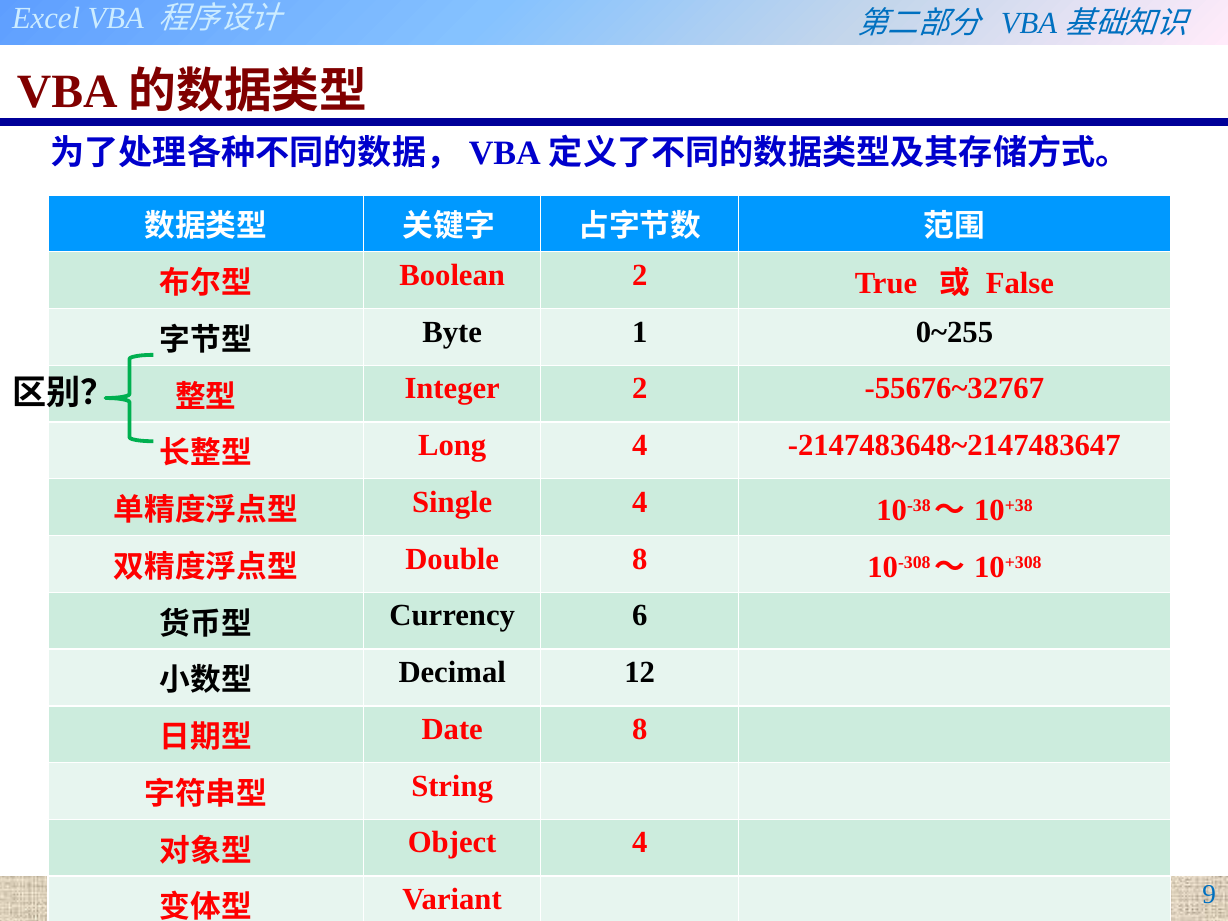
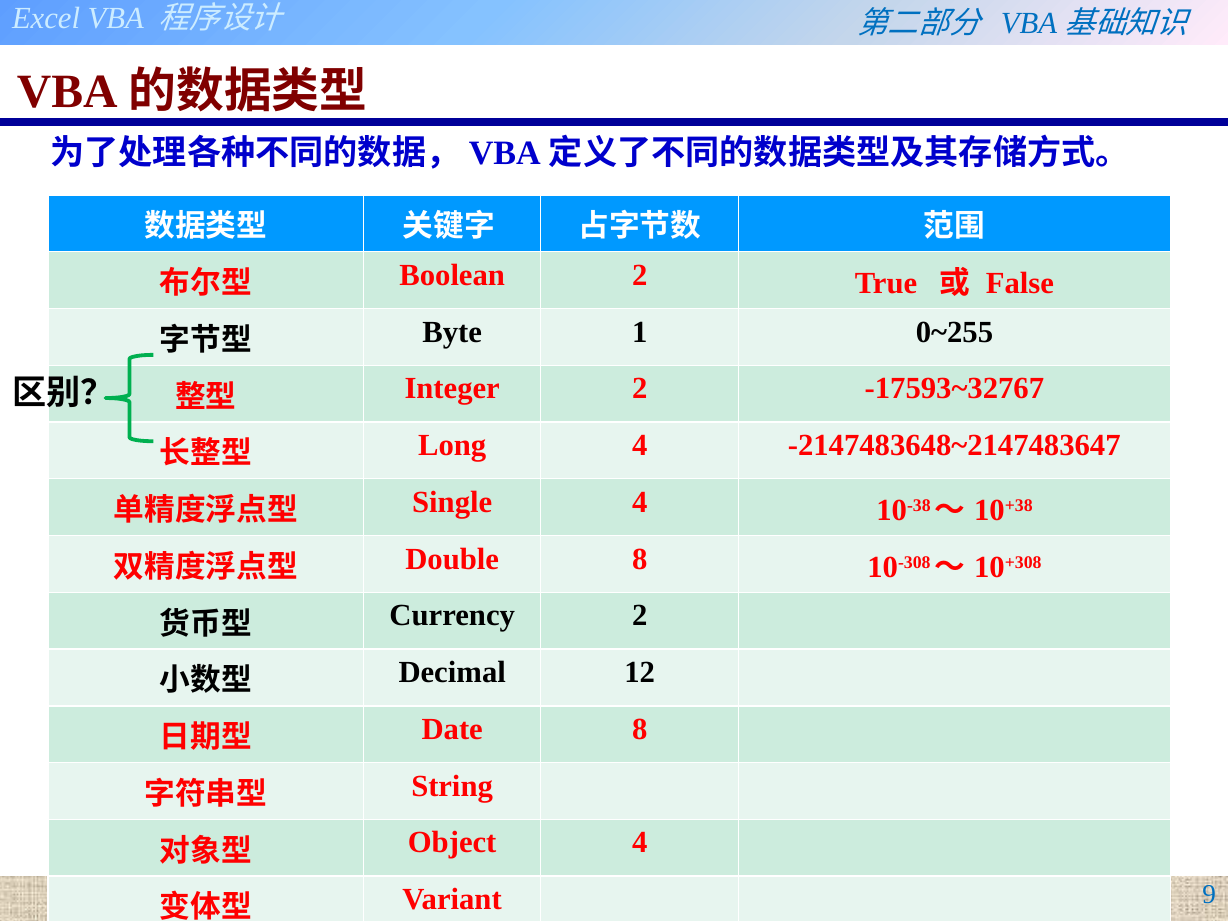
-55676~32767: -55676~32767 -> -17593~32767 (954, 389)
Currency 6: 6 -> 2 (640, 616)
